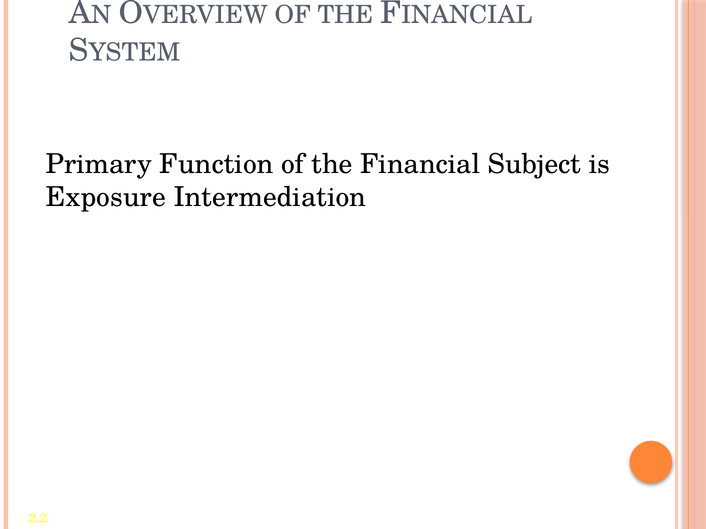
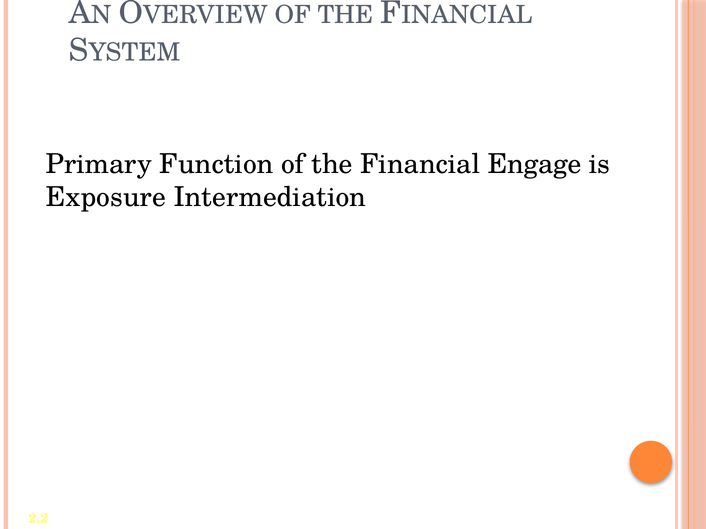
Subject: Subject -> Engage (535, 164)
